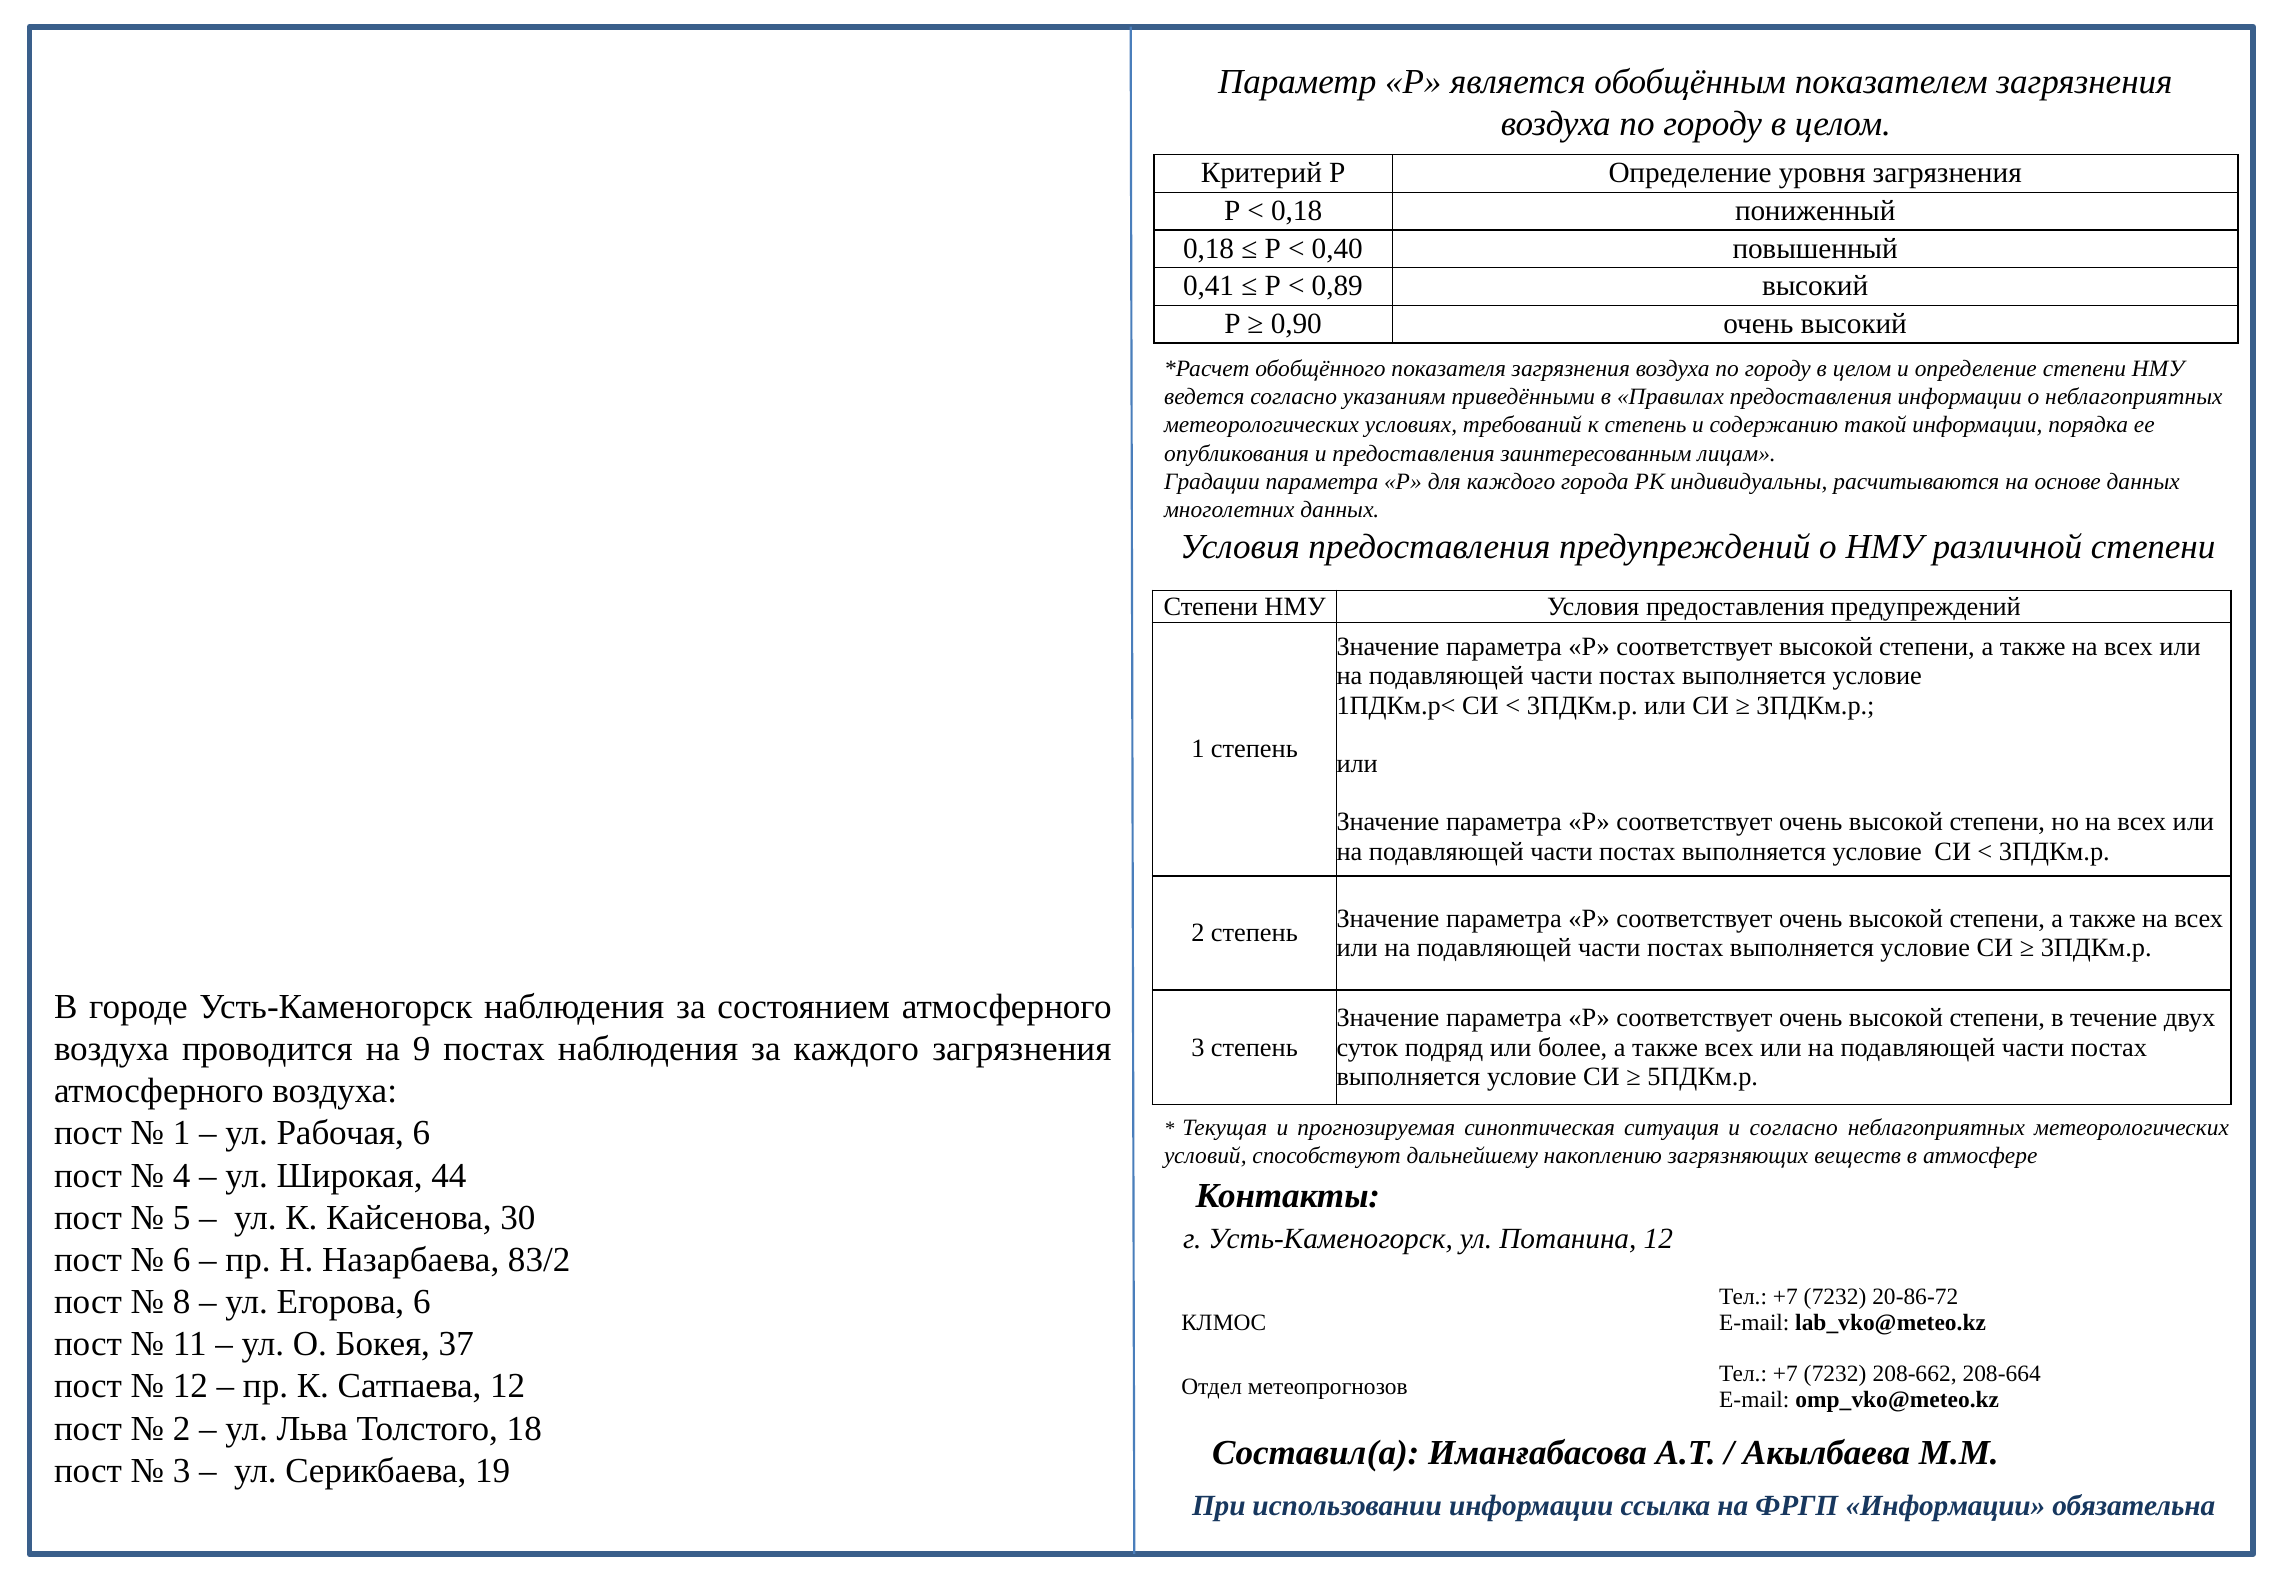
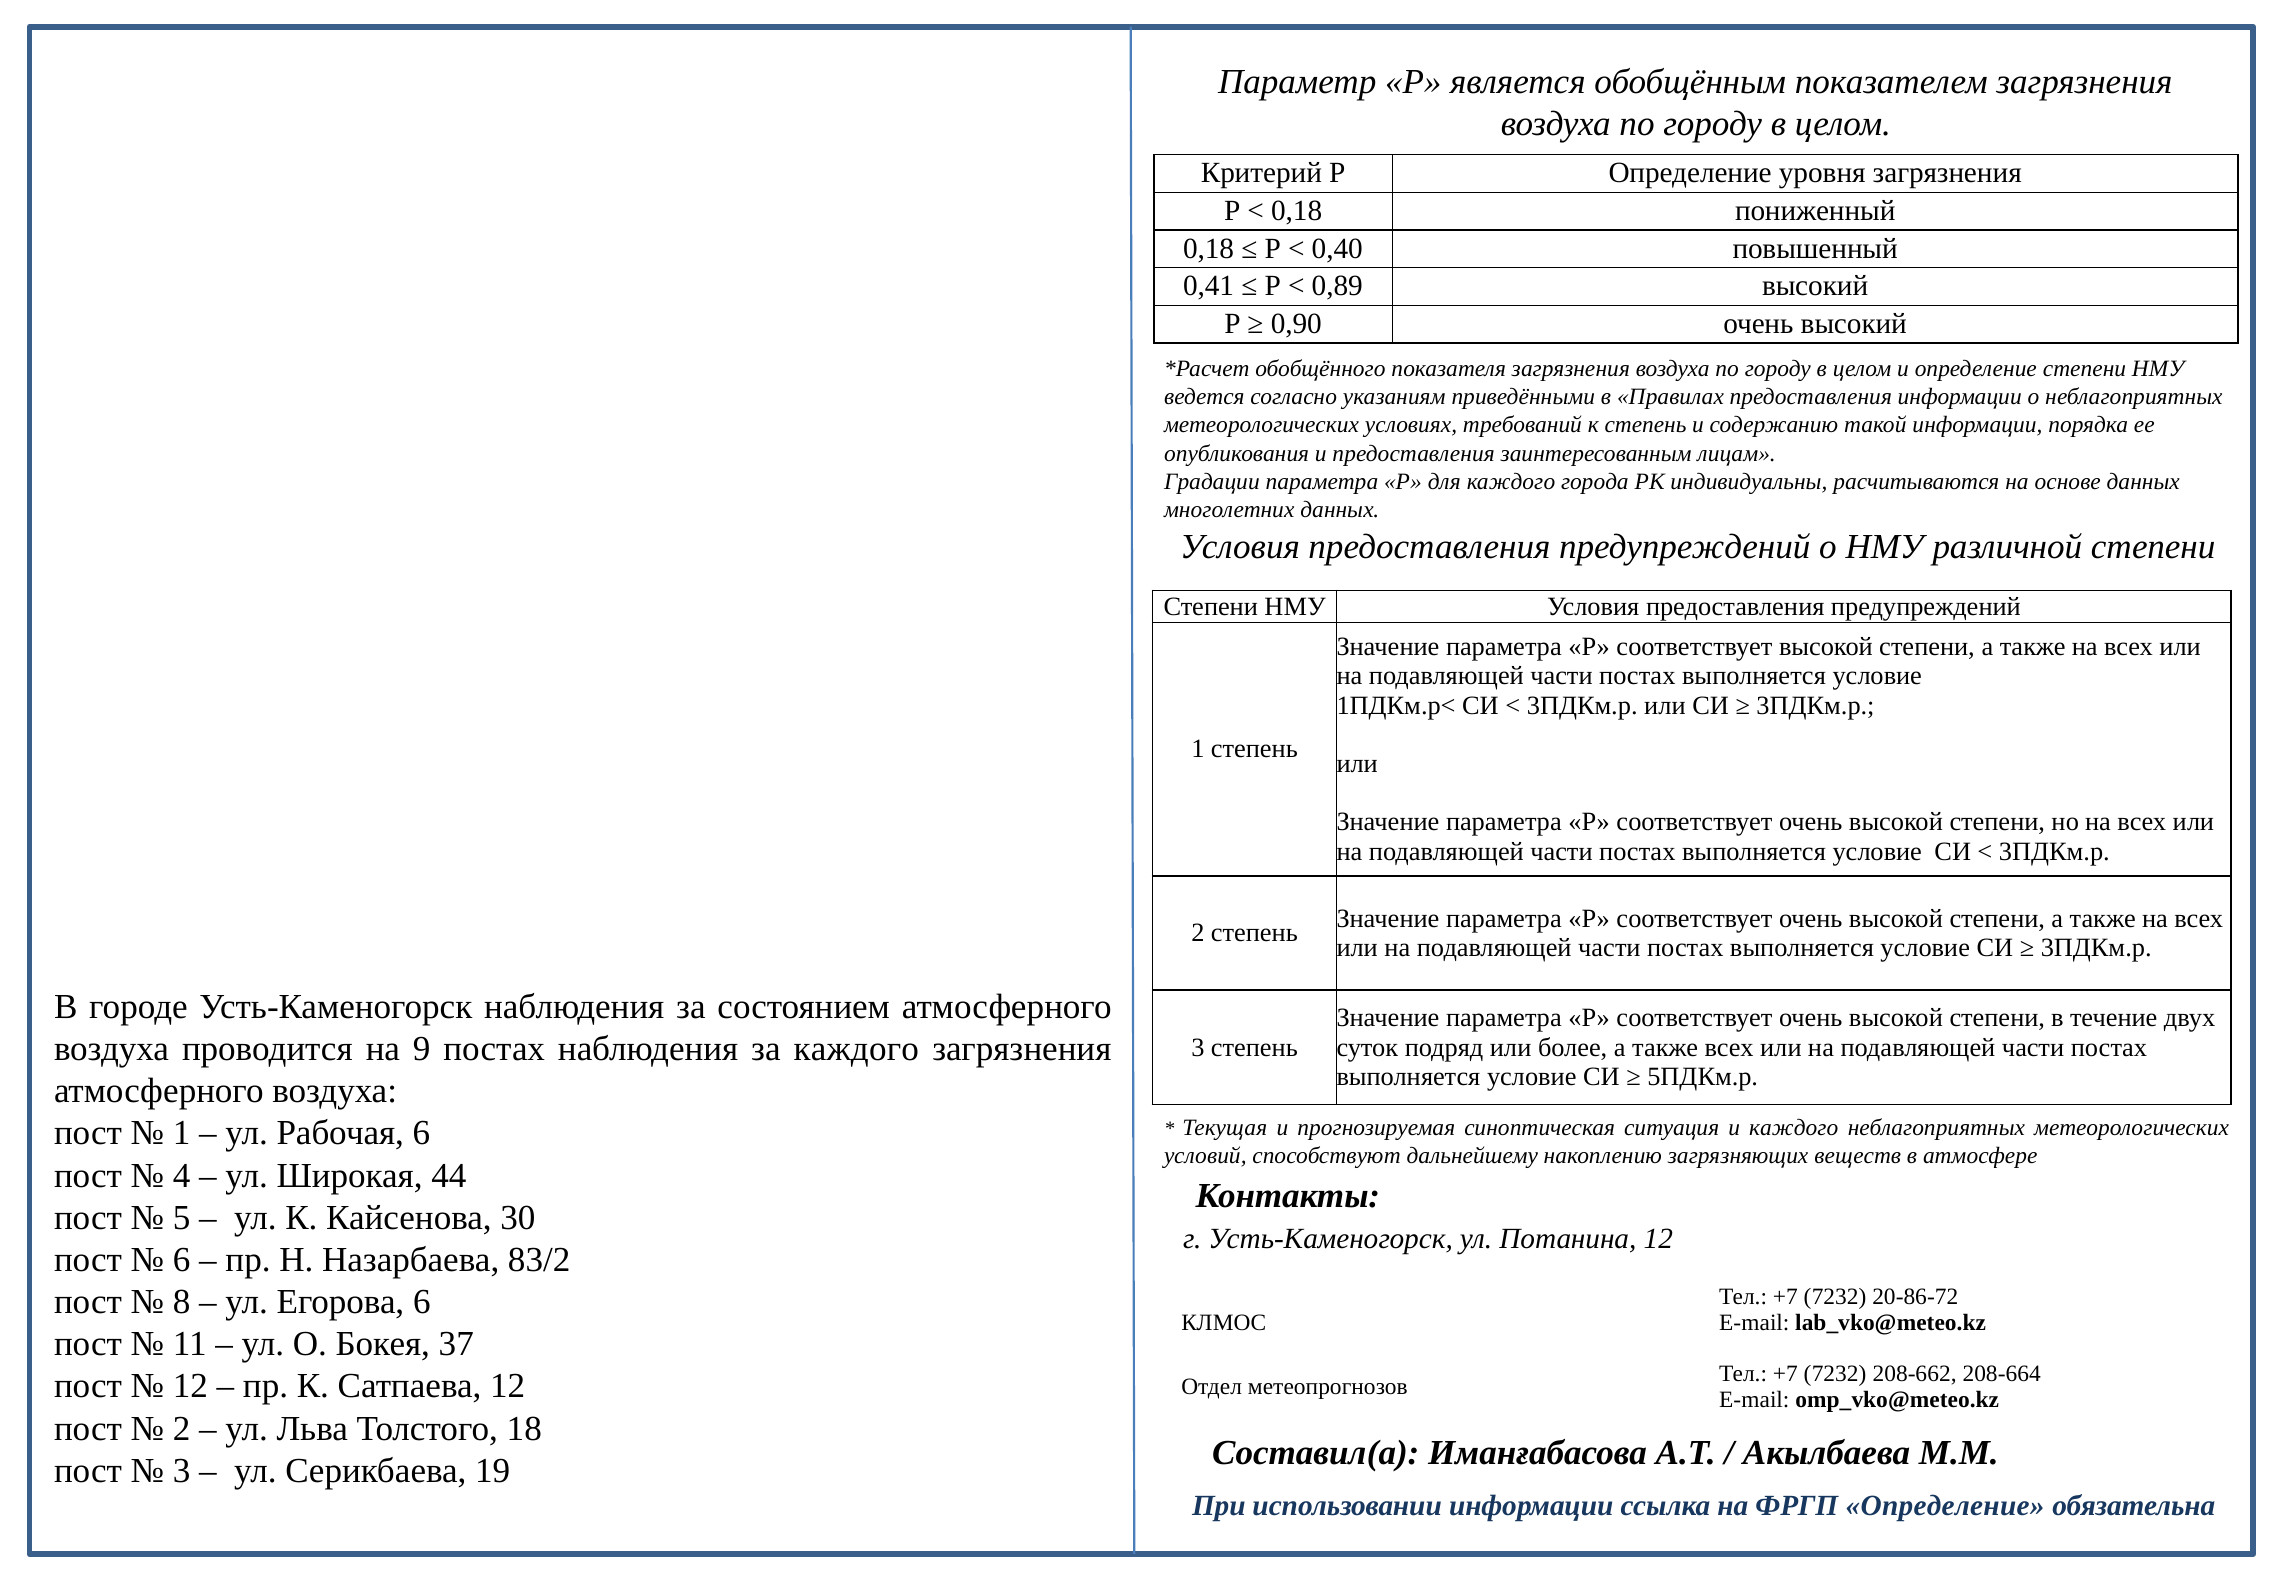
и согласно: согласно -> каждого (1794, 1128)
ФРГП Информации: Информации -> Определение (1945, 1505)
